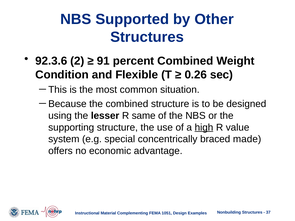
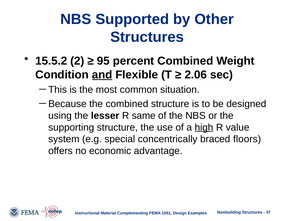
92.3.6: 92.3.6 -> 15.5.2 (51, 61)
91: 91 -> 95 (103, 61)
and underline: none -> present (102, 75)
0.26: 0.26 -> 2.06 (196, 75)
made: made -> floors (247, 139)
